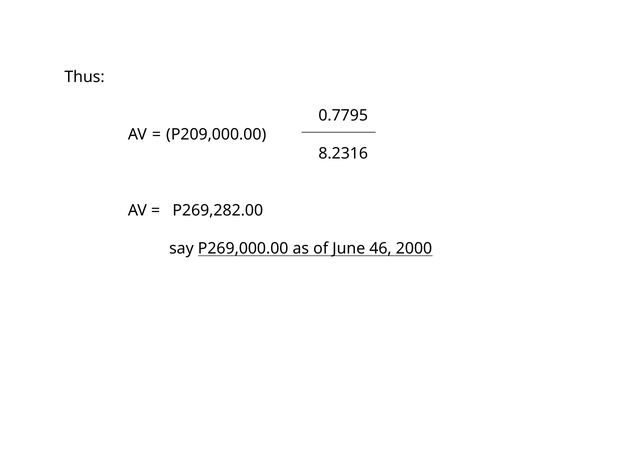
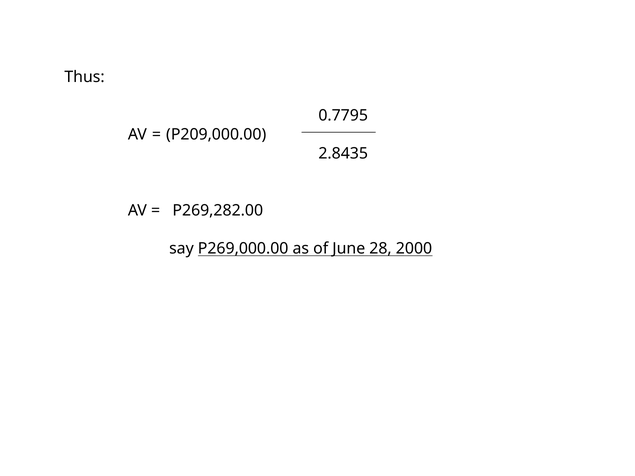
8.2316: 8.2316 -> 2.8435 (343, 153)
46: 46 -> 28 (381, 249)
